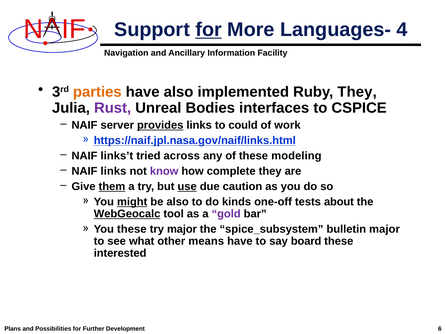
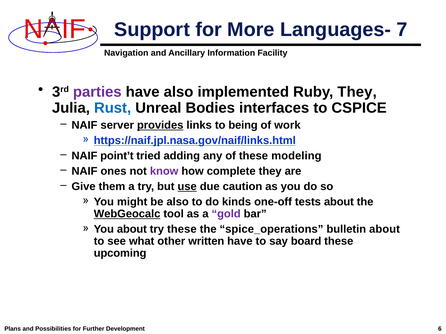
for underline: present -> none (209, 30)
4: 4 -> 7 (402, 30)
parties colour: orange -> purple (97, 92)
Rust colour: purple -> blue (113, 108)
could: could -> being (243, 125)
links’t: links’t -> point’t (117, 156)
across: across -> adding (182, 156)
NAIF links: links -> ones (114, 172)
them underline: present -> none (112, 187)
might underline: present -> none (132, 202)
You these: these -> about (132, 230)
try major: major -> these (182, 230)
spice_subsystem: spice_subsystem -> spice_operations (271, 230)
bulletin major: major -> about (385, 230)
means: means -> written (206, 242)
interested: interested -> upcoming (120, 254)
